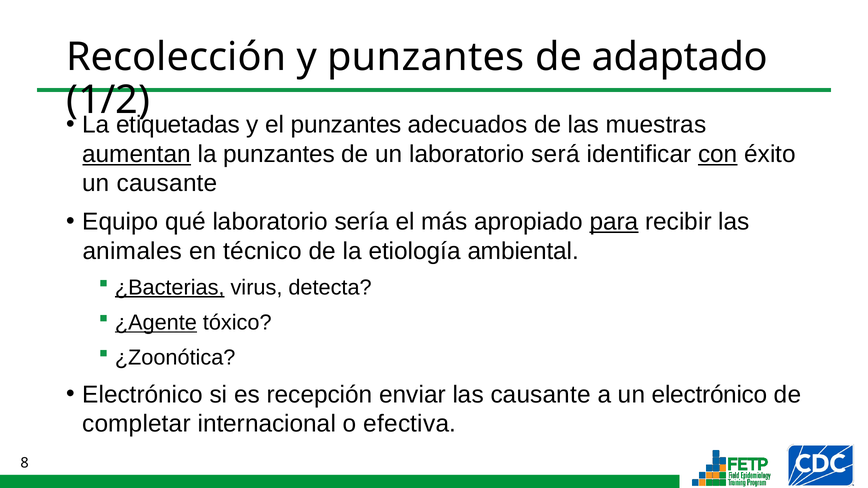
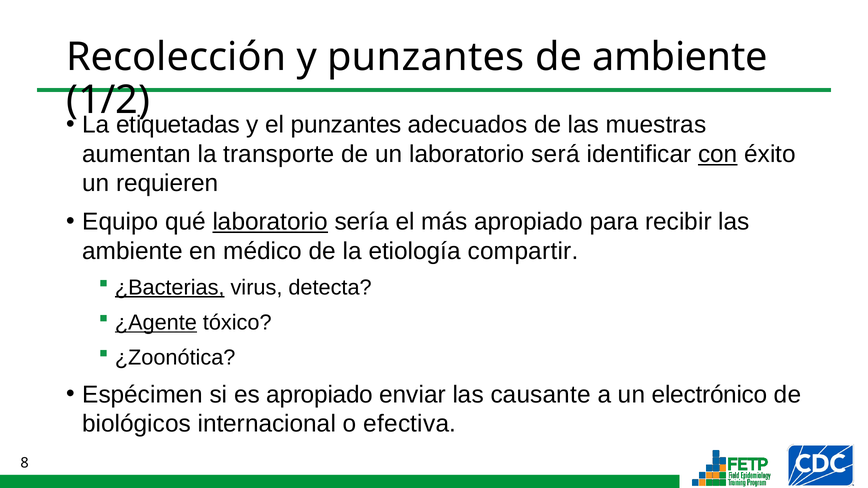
de adaptado: adaptado -> ambiente (680, 57)
aumentan underline: present -> none (137, 154)
la punzantes: punzantes -> transporte (279, 154)
un causante: causante -> requieren (167, 183)
laboratorio underline: none -> present (270, 222)
para underline: present -> none (614, 222)
animales: animales -> ambiente (133, 251)
técnico: técnico -> médico (263, 251)
ambiental: ambiental -> compartir (523, 251)
Electrónico: Electrónico -> Espécimen (143, 395)
es recepción: recepción -> apropiado (320, 395)
completar: completar -> biológicos (137, 424)
